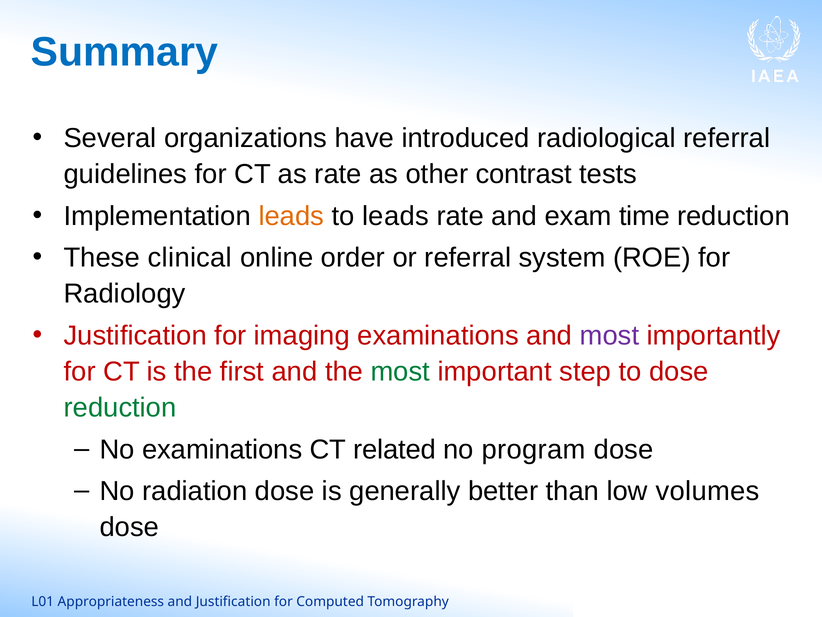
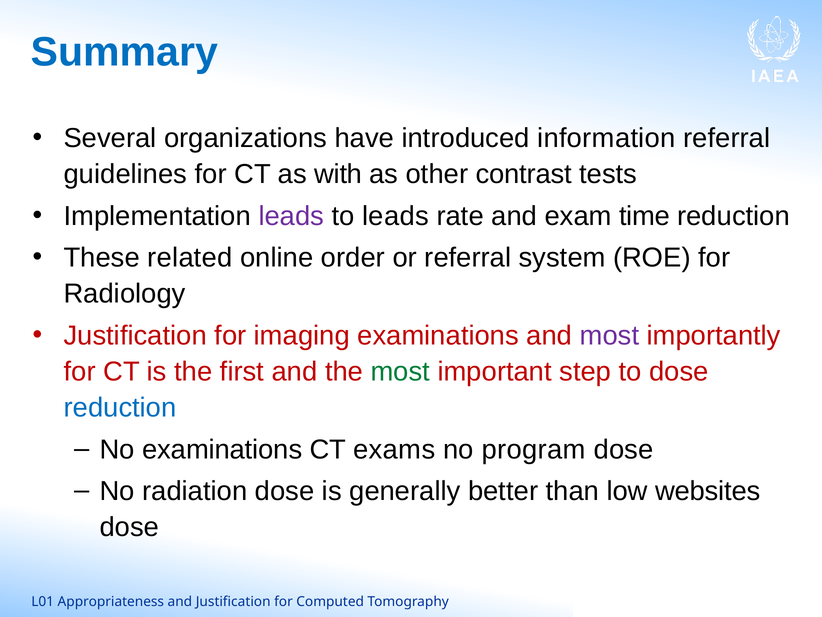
radiological: radiological -> information (606, 138)
as rate: rate -> with (338, 174)
leads colour: orange -> purple (291, 216)
clinical: clinical -> related (190, 257)
reduction colour: green -> blue (120, 408)
related: related -> exams (394, 449)
volumes: volumes -> websites (708, 491)
